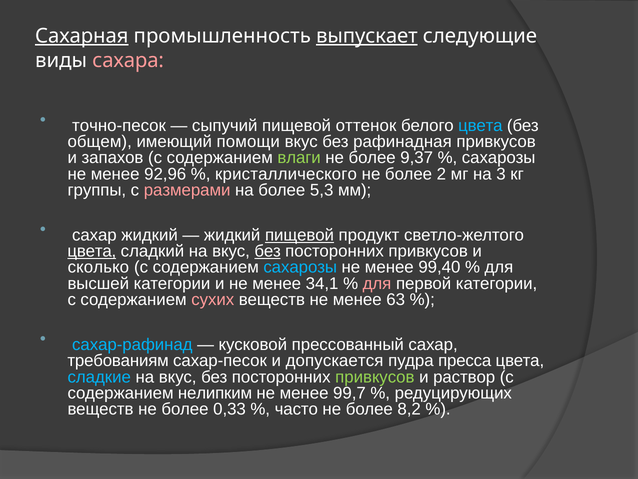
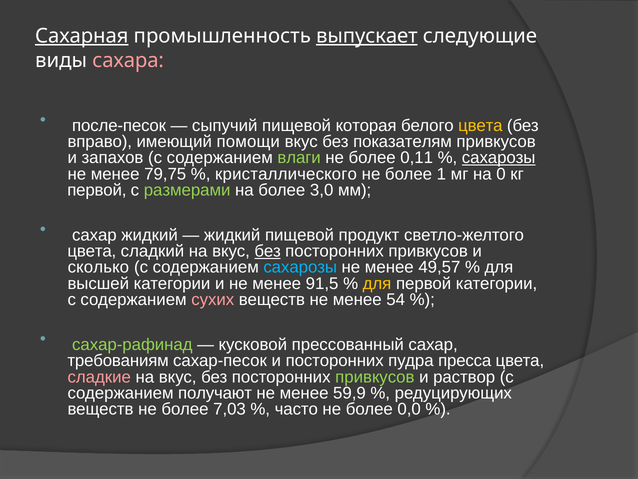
точно-песок: точно-песок -> после-песок (119, 125)
оттенок: оттенок -> которая (366, 125)
цвета colour: light blue -> yellow (480, 125)
общем: общем -> вправо (100, 142)
рафинадная: рафинадная -> показателям (403, 142)
9,37: 9,37 -> 0,11 (417, 158)
сахарозы underline: none -> present (499, 158)
92,96: 92,96 -> 79,75 (165, 174)
2: 2 -> 1 (441, 174)
3: 3 -> 0 (501, 174)
группы: группы -> первой (97, 190)
размерами colour: pink -> light green (187, 190)
5,3: 5,3 -> 3,0 (322, 190)
пищевой underline: present -> none (300, 235)
цвета underline: present -> none (92, 251)
99,40: 99,40 -> 49,57 (439, 267)
34,1: 34,1 -> 91,5 (322, 283)
для colour: pink -> yellow (377, 283)
63: 63 -> 54 (396, 299)
сахар-рафинад colour: light blue -> light green (132, 344)
и допускается: допускается -> посторонних (335, 360)
сладкие colour: light blue -> pink (99, 377)
нелипким: нелипким -> получают (215, 393)
99,7: 99,7 -> 59,9 (349, 393)
0,33: 0,33 -> 7,03 (230, 409)
8,2: 8,2 -> 0,0 (409, 409)
